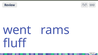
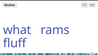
went: went -> what (17, 30)
